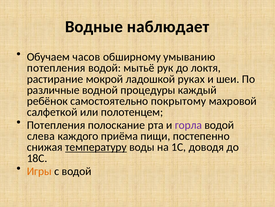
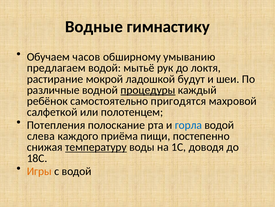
наблюдает: наблюдает -> гимнастику (168, 27)
потепления: потепления -> предлагаем (56, 68)
руках: руках -> будут (191, 79)
процедуры underline: none -> present (148, 90)
покрытому: покрытому -> пригодятся (178, 101)
горла colour: purple -> blue (188, 125)
